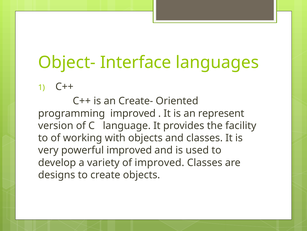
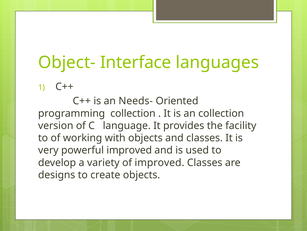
Create-: Create- -> Needs- (136, 101)
programming improved: improved -> collection (133, 113)
an represent: represent -> collection (221, 113)
